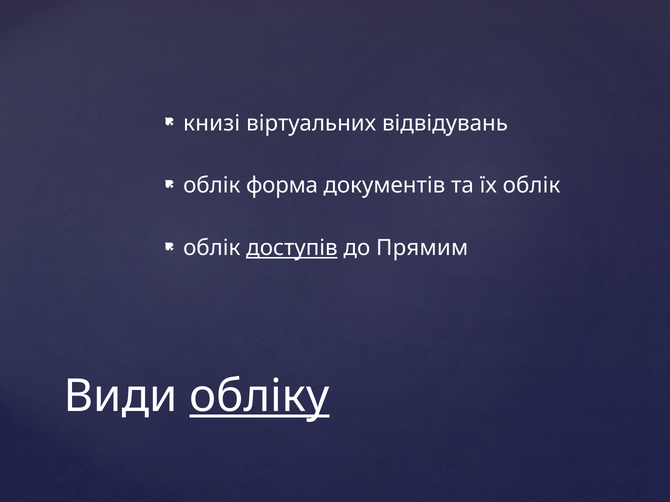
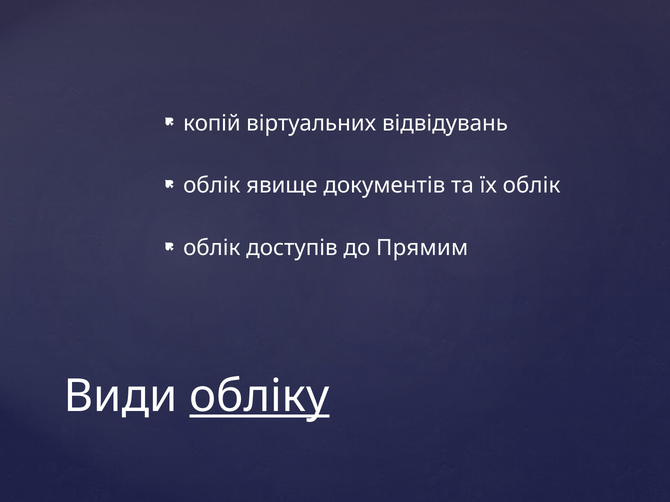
книзі: книзі -> копій (212, 123)
форма: форма -> явище (282, 186)
доступів underline: present -> none (292, 248)
